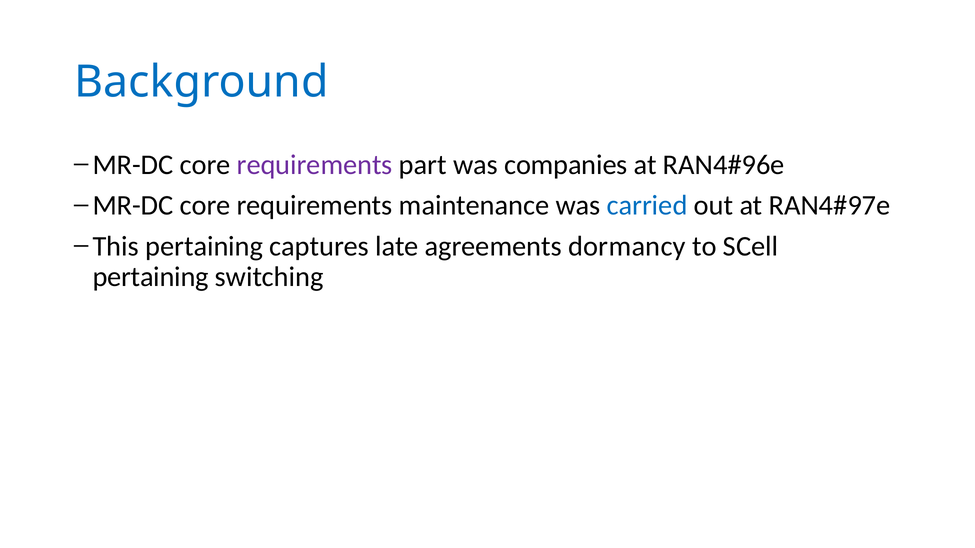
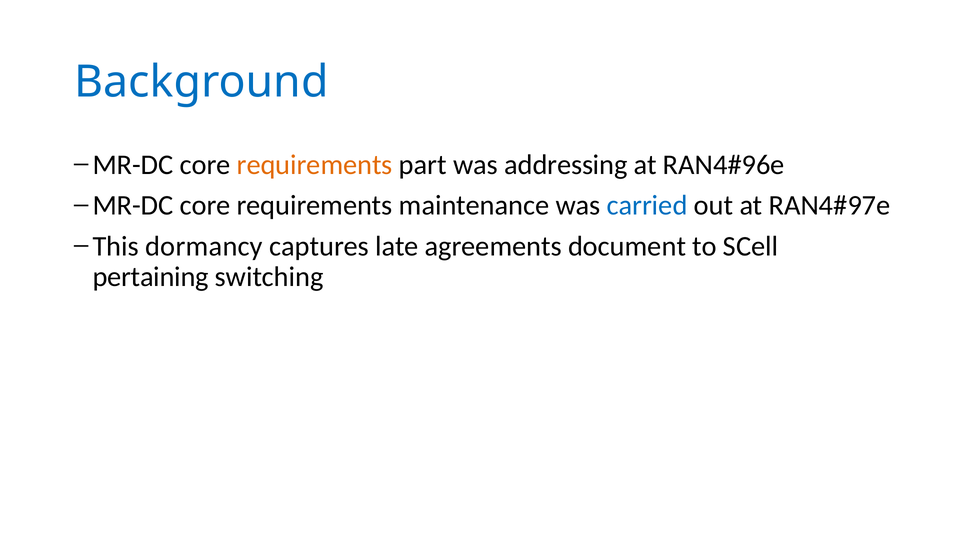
requirements colour: purple -> orange (315, 165)
companies: companies -> addressing (566, 165)
pertaining: pertaining -> dormancy (204, 246)
dormancy: dormancy -> document (627, 246)
